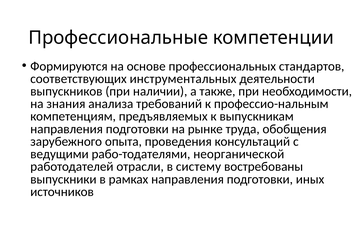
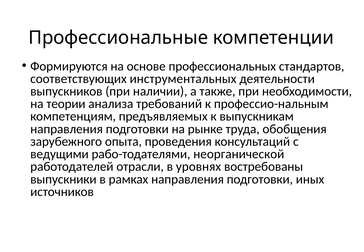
знания: знания -> теории (66, 104)
систему: систему -> уровнях (199, 167)
